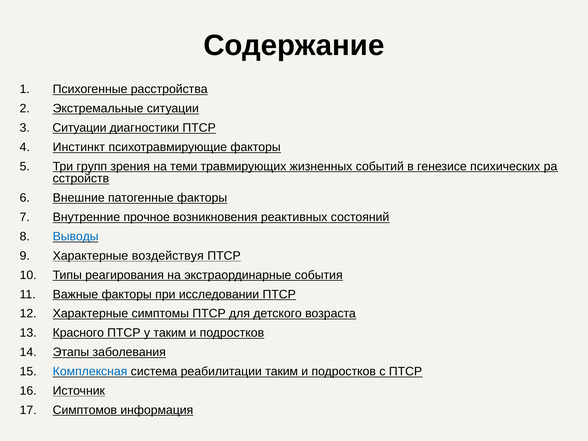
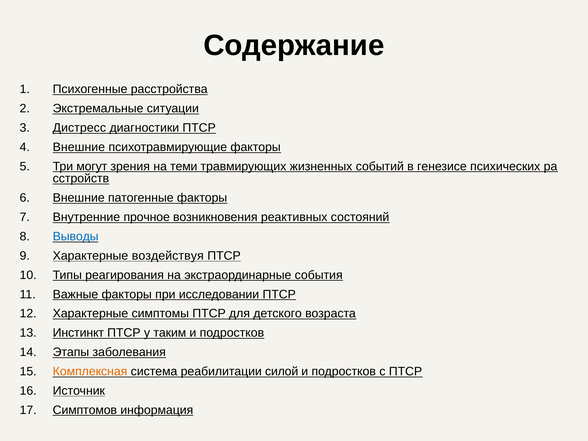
Ситуации: Ситуации -> Дистресс (79, 128)
Инстинкт: Инстинкт -> Внешние (79, 147)
групп: групп -> могут (92, 166)
Красного: Красного -> Инстинкт (78, 333)
Комплексная colour: blue -> orange (90, 371)
реабилитации таким: таким -> силой (282, 371)
